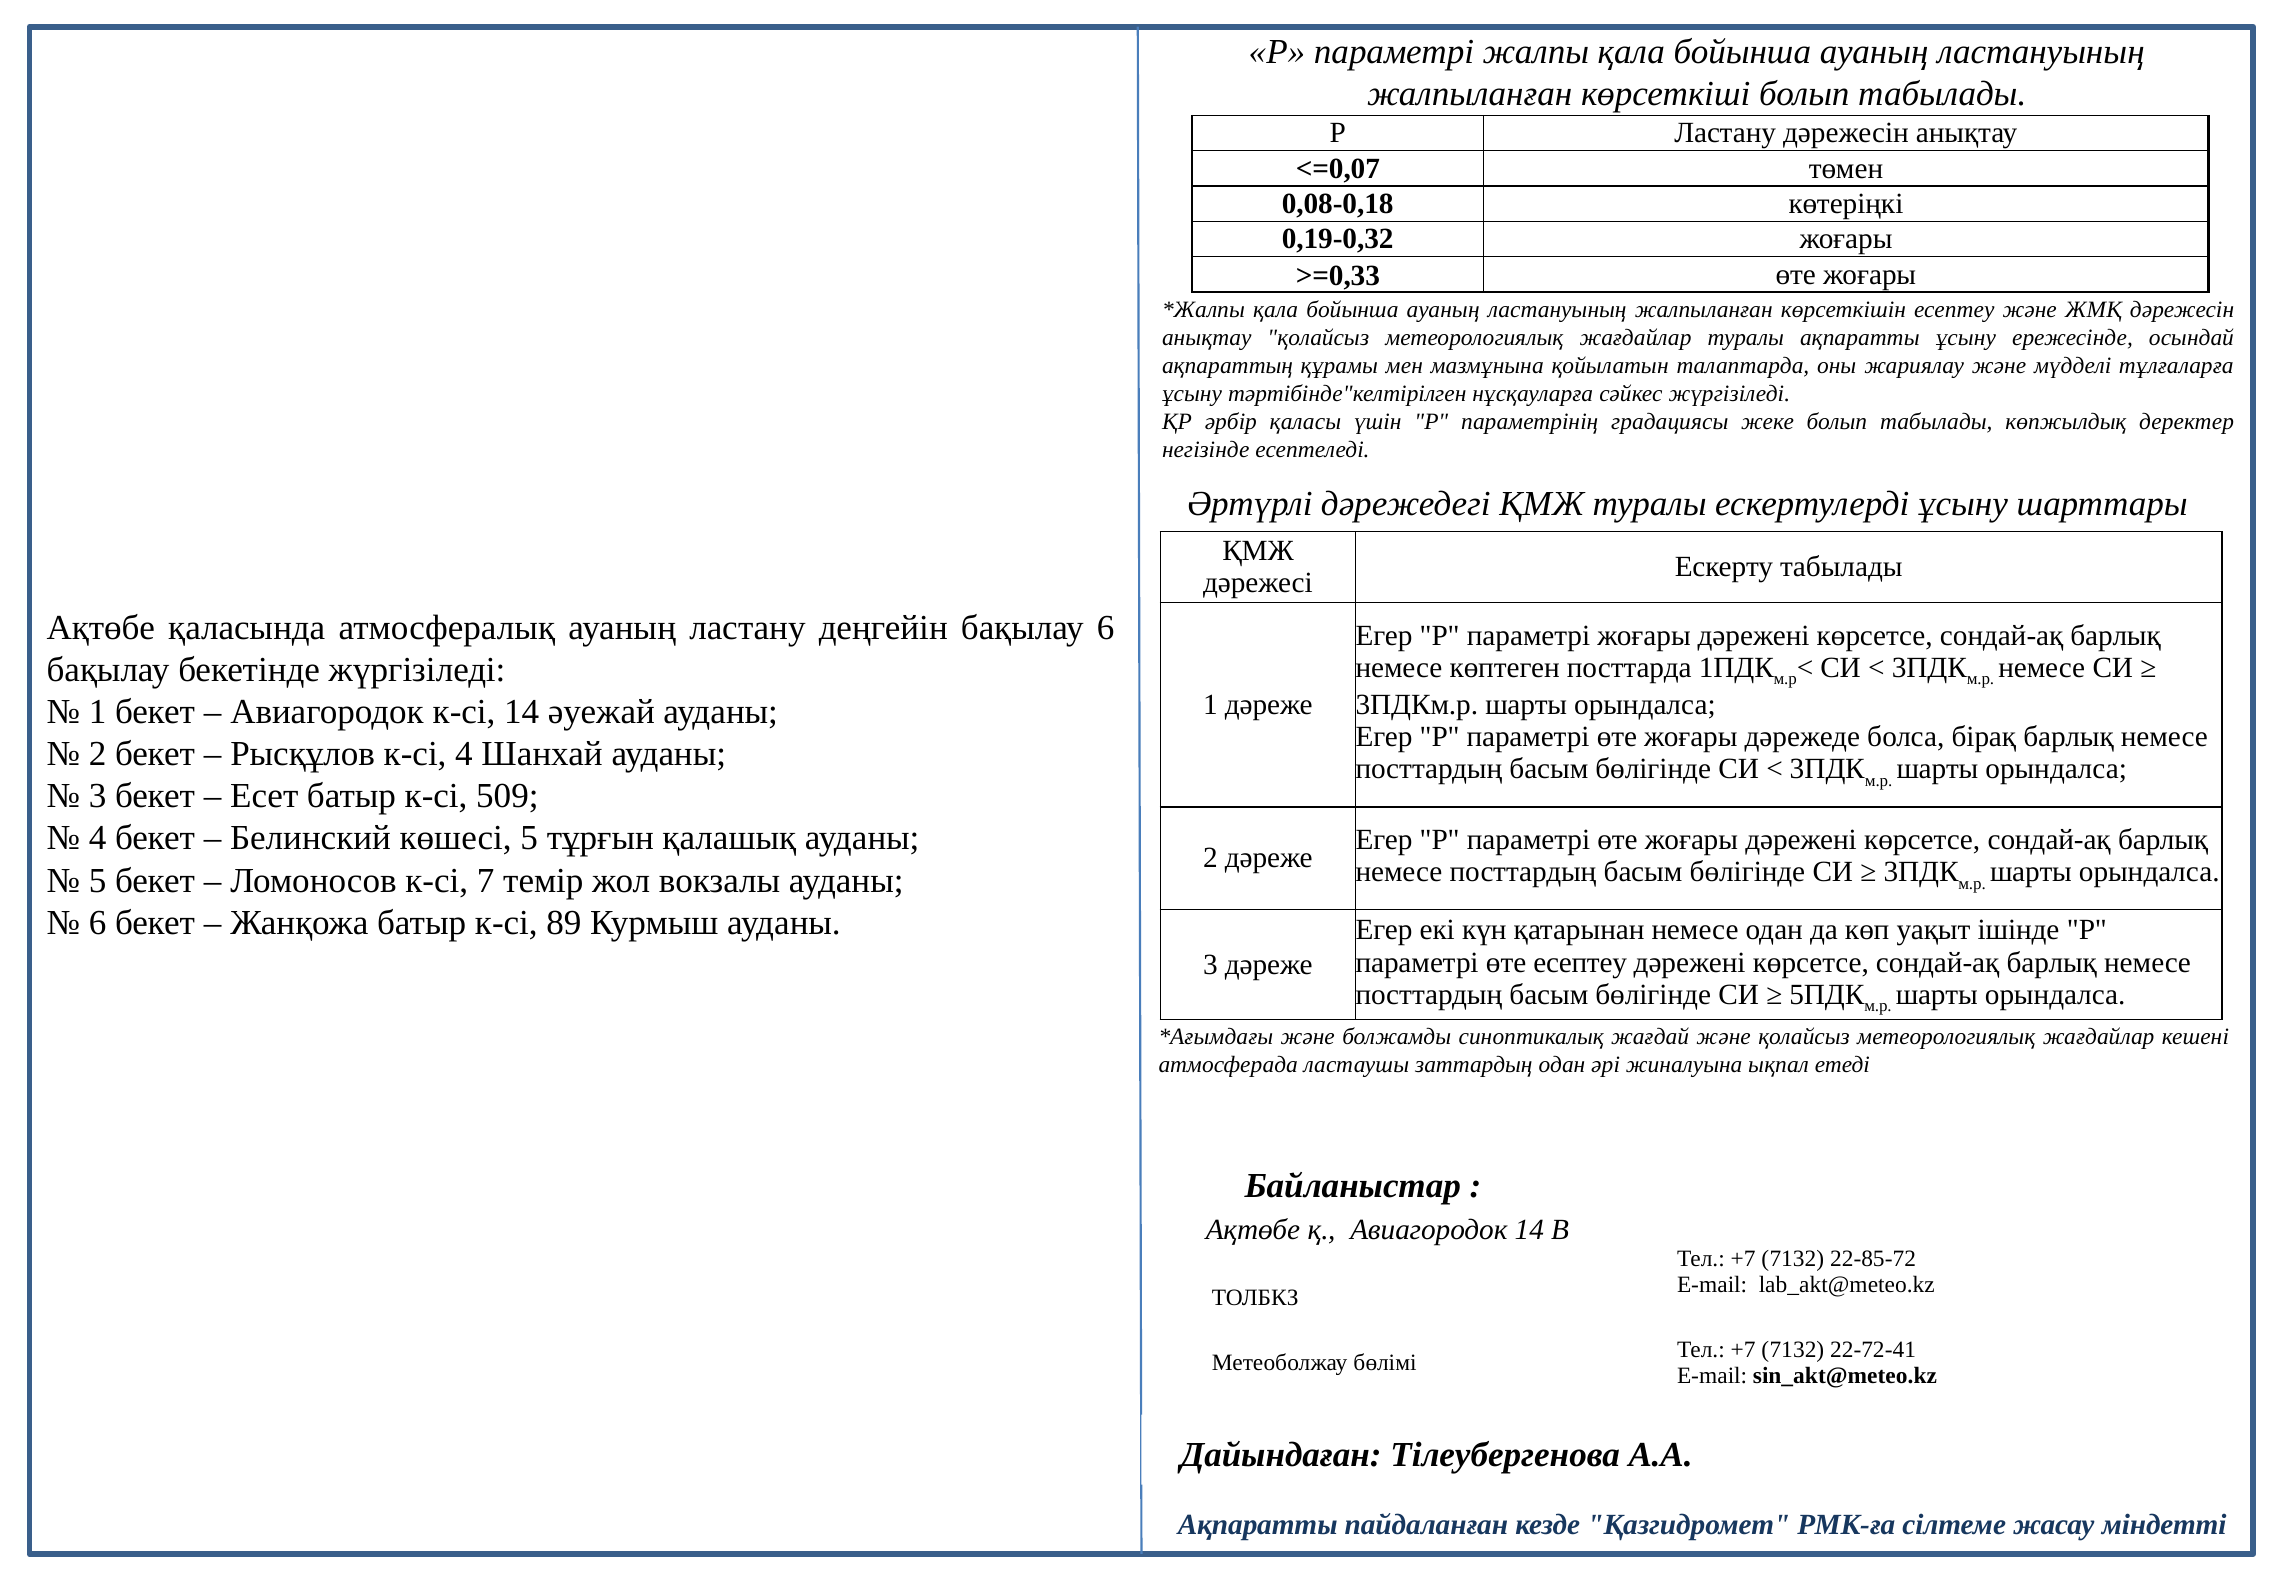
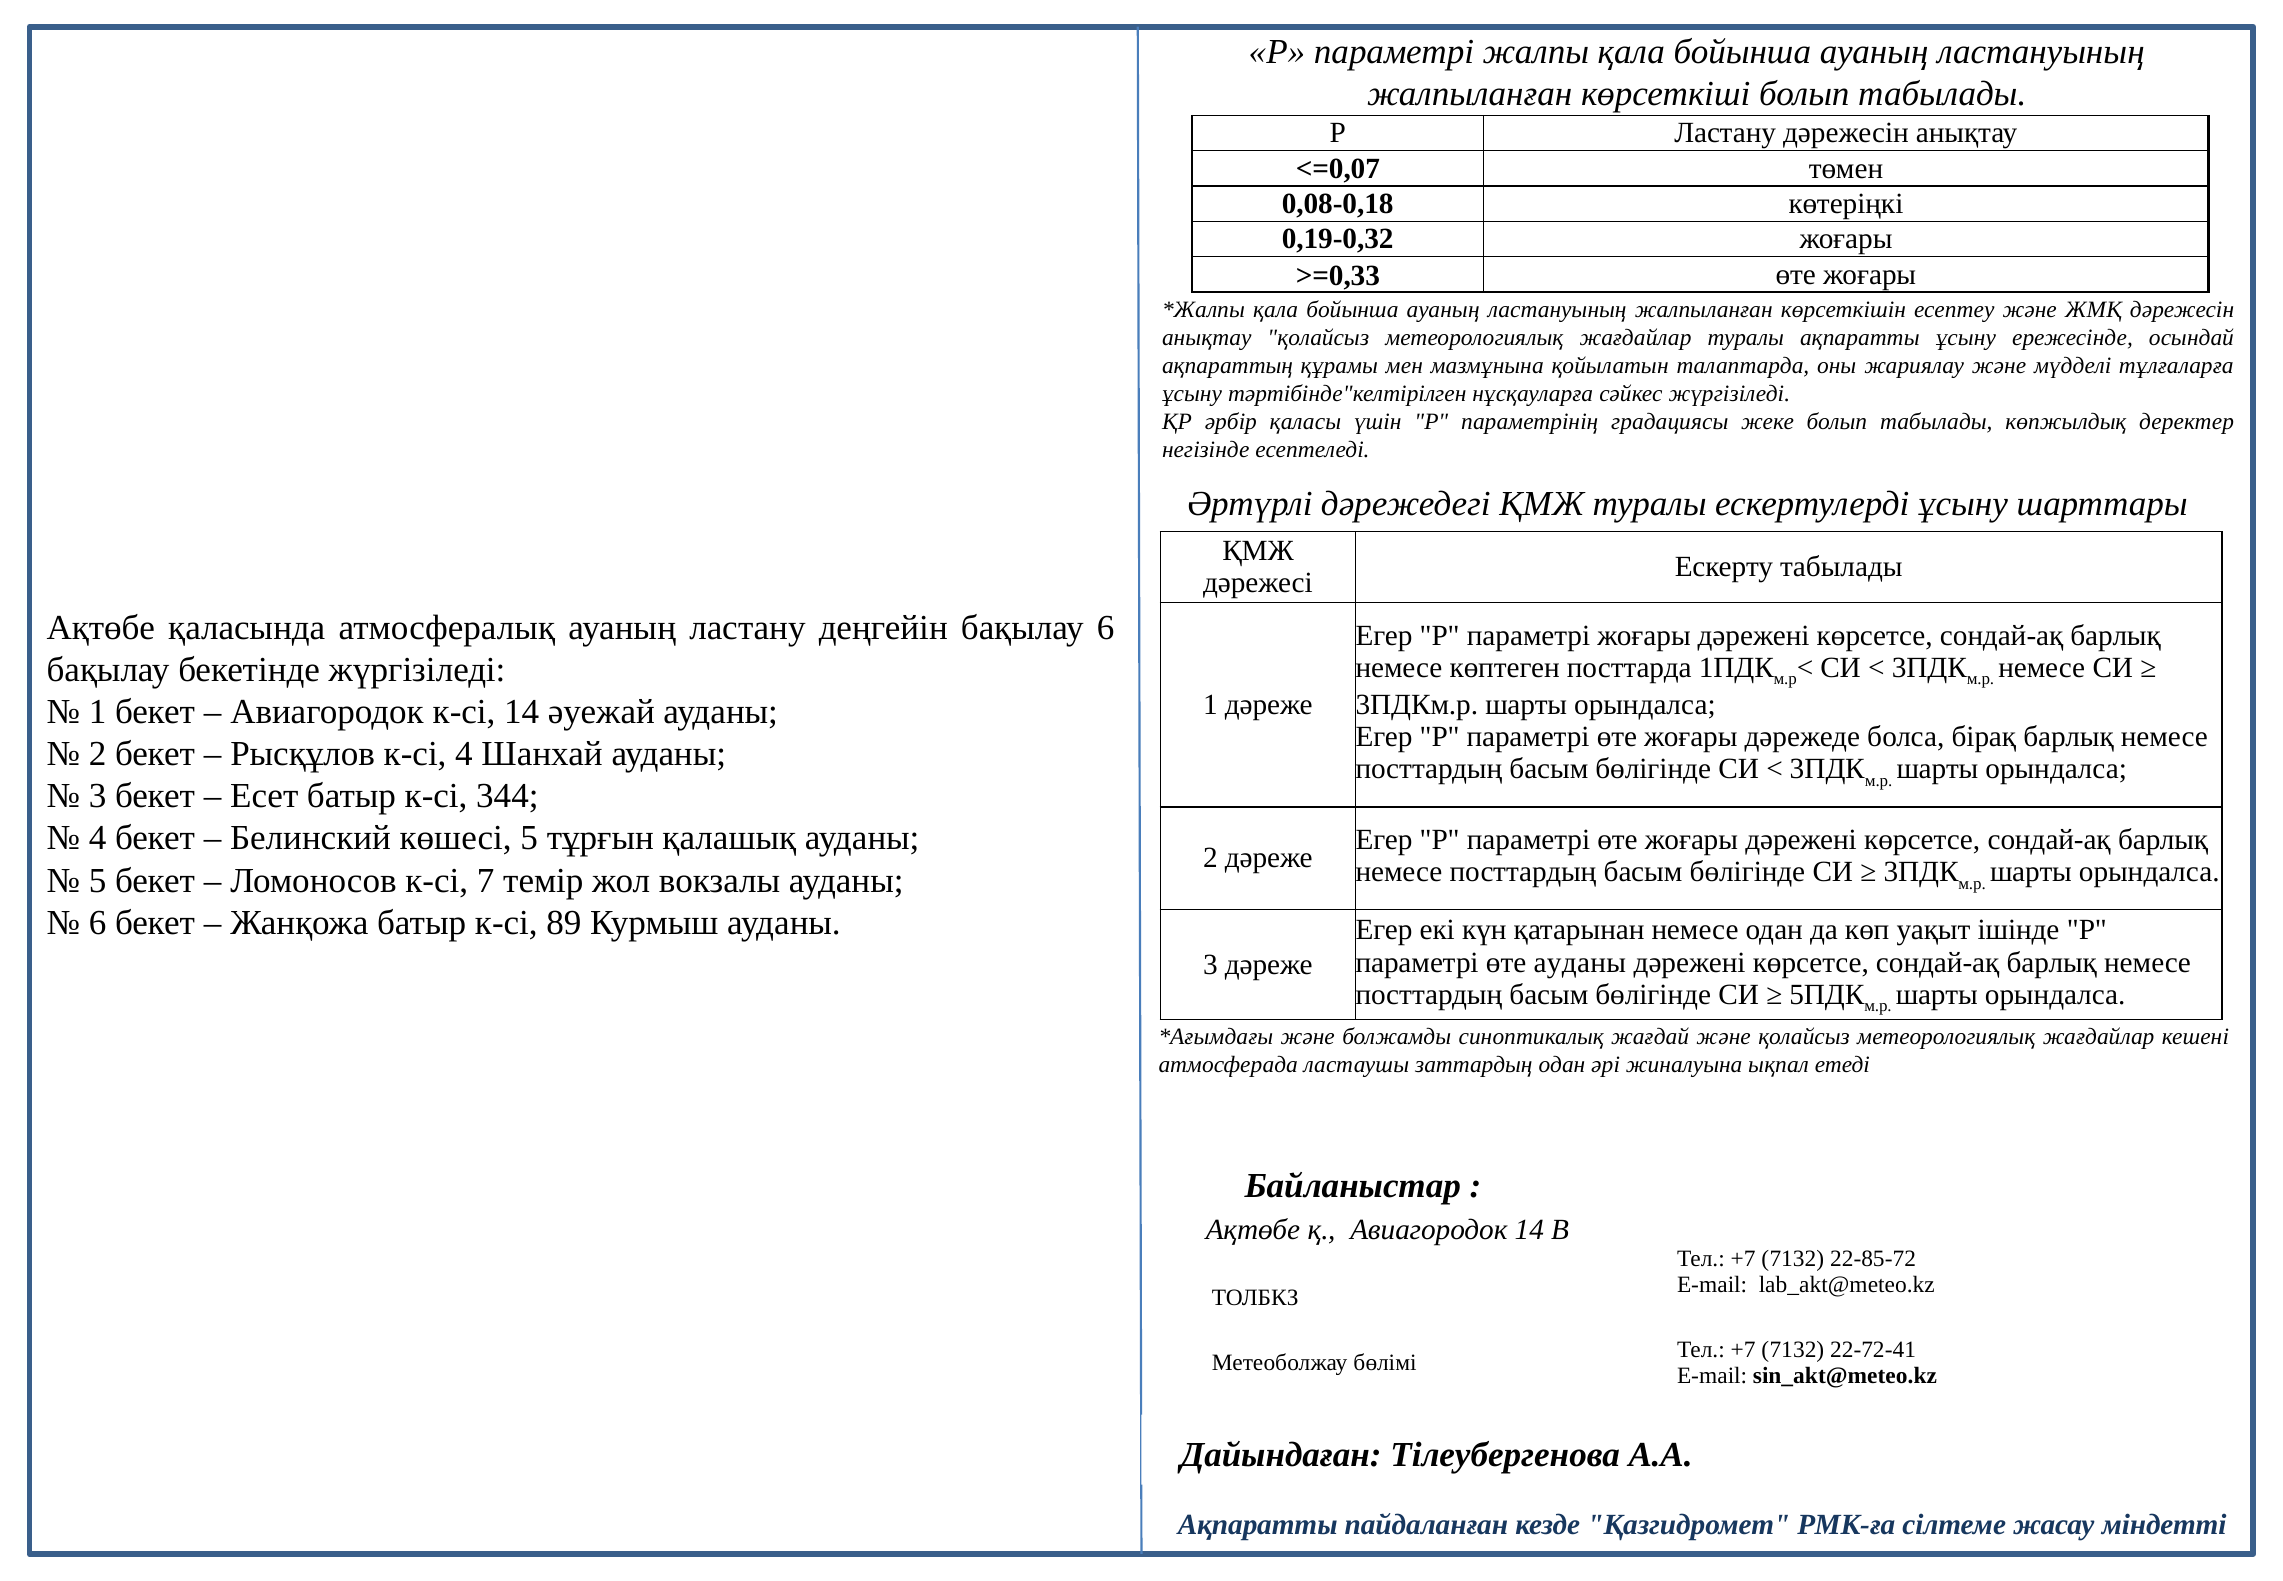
509: 509 -> 344 (507, 796)
өте есептеу: есептеу -> ауданы (1580, 962)
